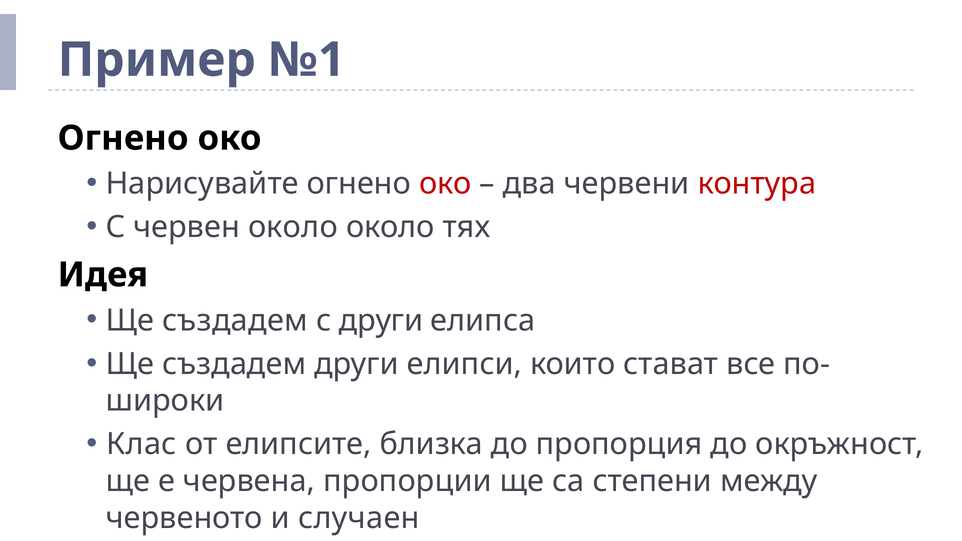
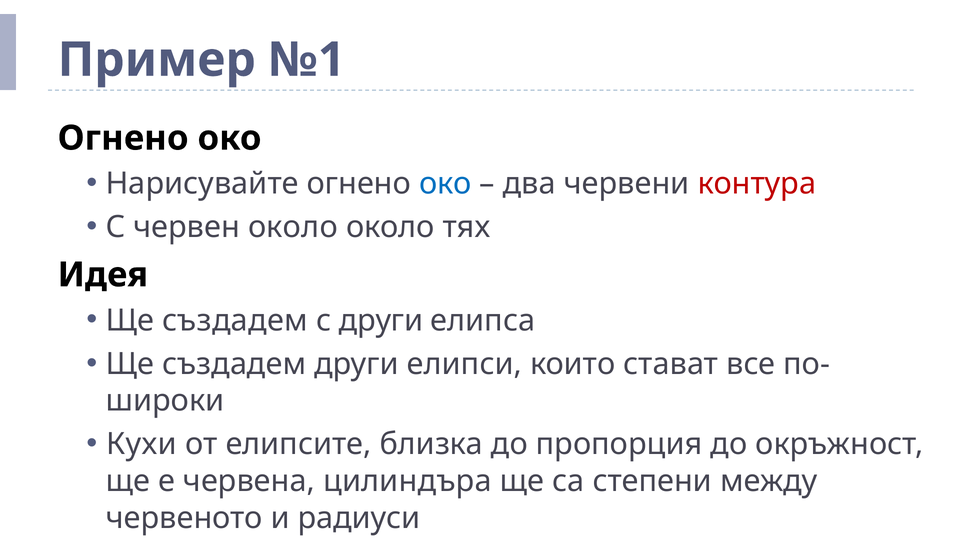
око colour: red -> blue (445, 184)
Клас: Клас -> Кухи (141, 444)
пропорции: пропорции -> цилиндъра (407, 481)
случаен: случаен -> радиуси (359, 518)
